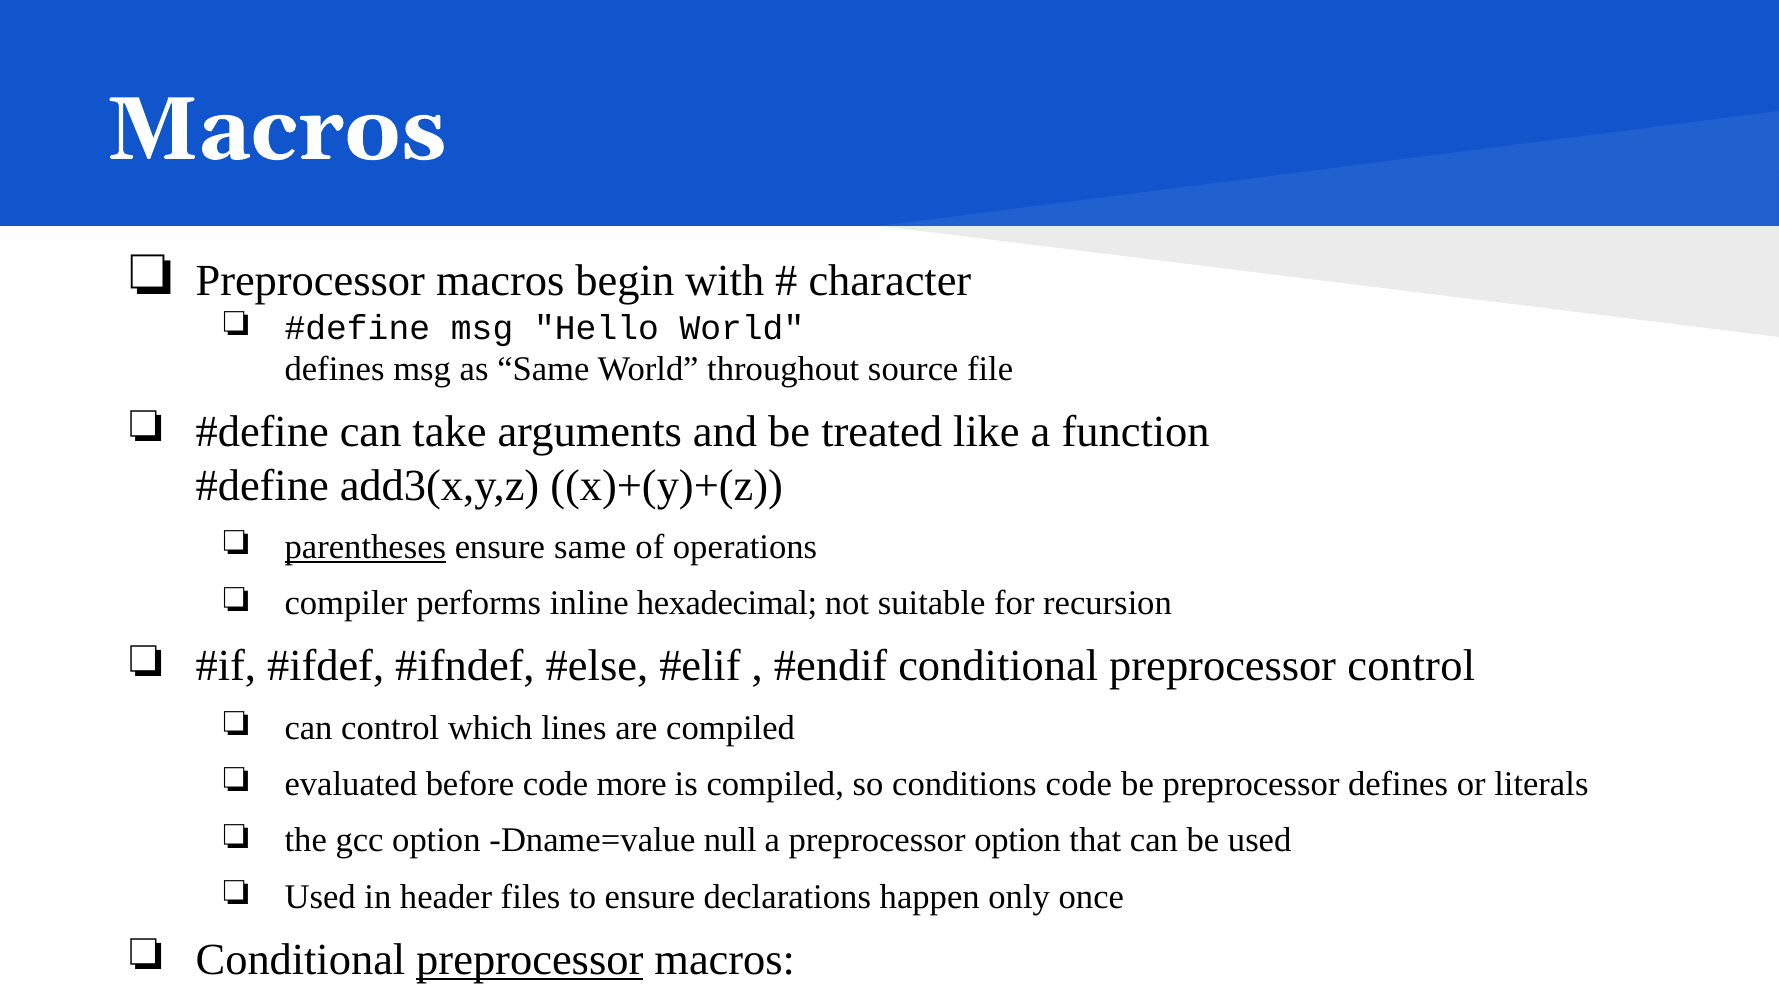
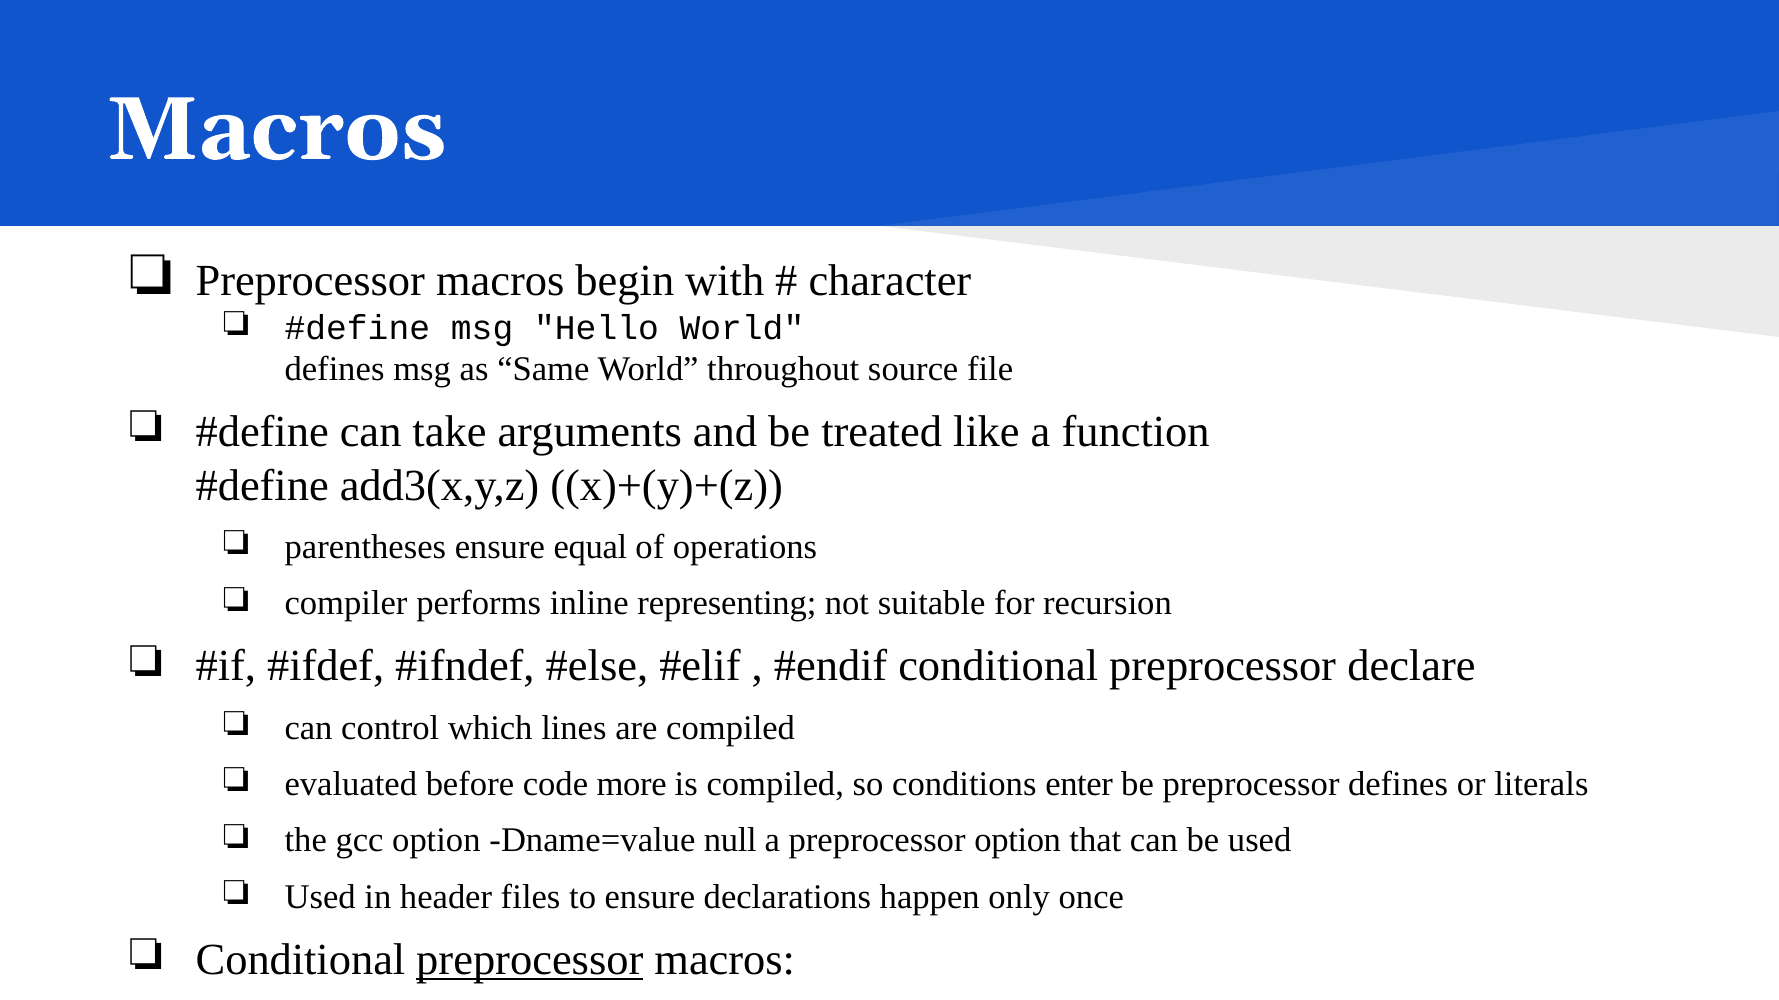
parentheses underline: present -> none (365, 547)
ensure same: same -> equal (590, 547)
hexadecimal: hexadecimal -> representing (727, 604)
preprocessor control: control -> declare (1411, 667)
conditions code: code -> enter (1079, 785)
